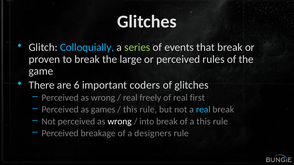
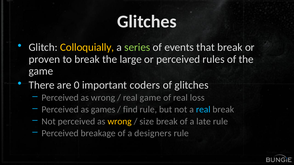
Colloquially colour: light blue -> yellow (87, 47)
6: 6 -> 0 (77, 85)
real freely: freely -> game (150, 98)
first: first -> loss (197, 98)
this: this -> find (130, 110)
wrong colour: white -> yellow (120, 122)
into: into -> size (147, 122)
a this: this -> late (204, 122)
